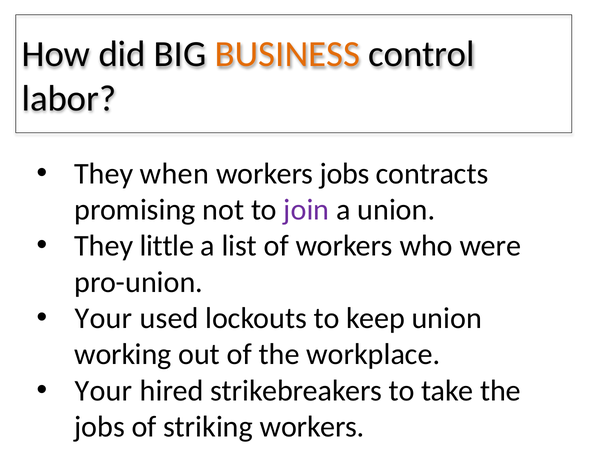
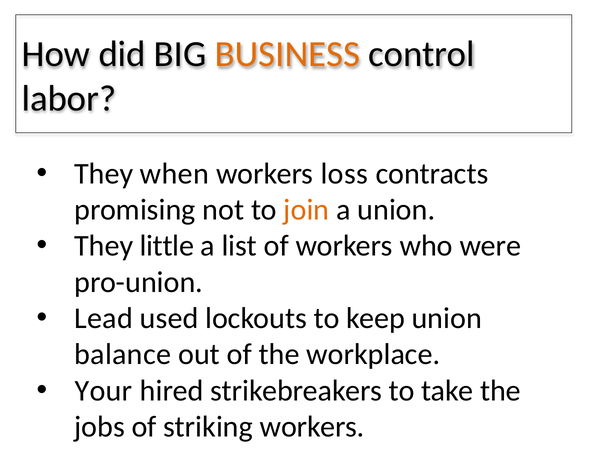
workers jobs: jobs -> loss (344, 174)
join colour: purple -> orange (306, 210)
Your: Your -> Lead (104, 319)
working: working -> balance (123, 355)
